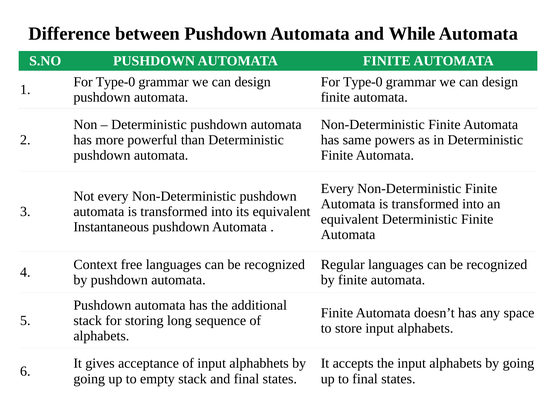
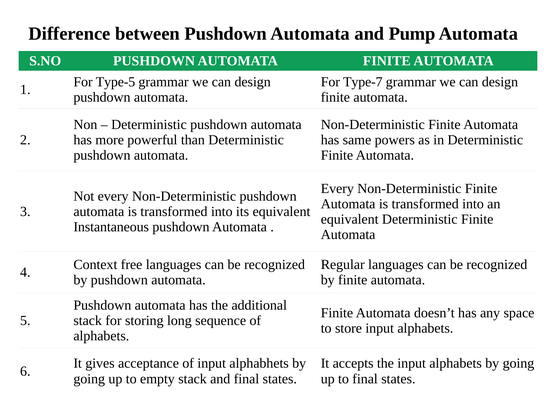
While: While -> Pump (412, 34)
Type-0: Type-0 -> Type-5 (116, 82)
Type-0: Type-0 -> Type-7 (363, 82)
